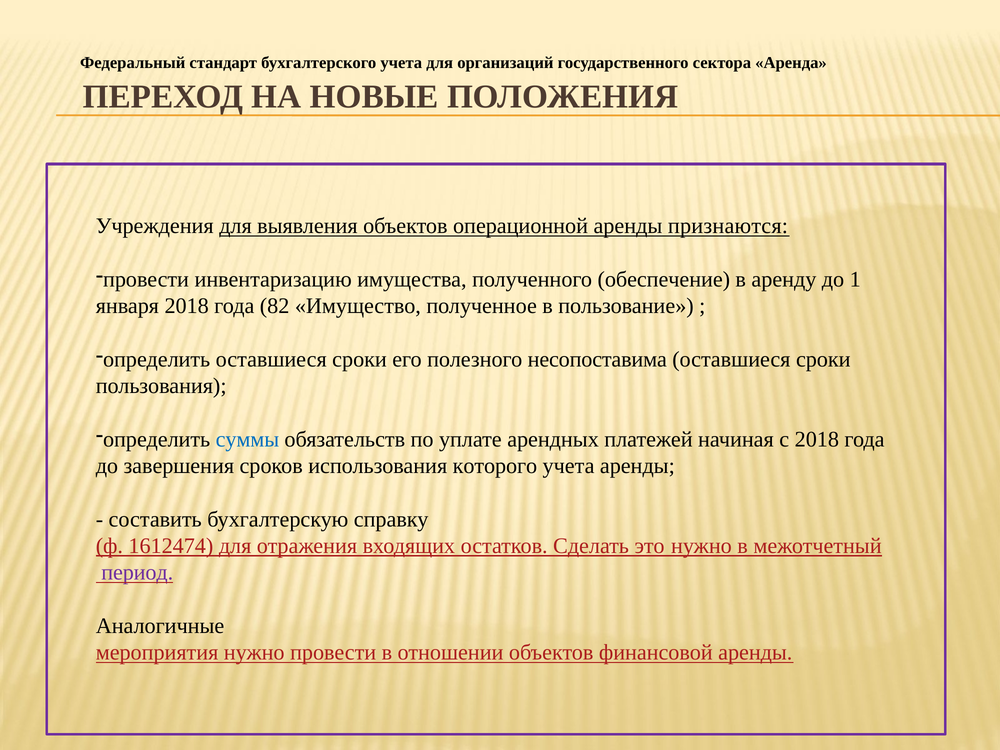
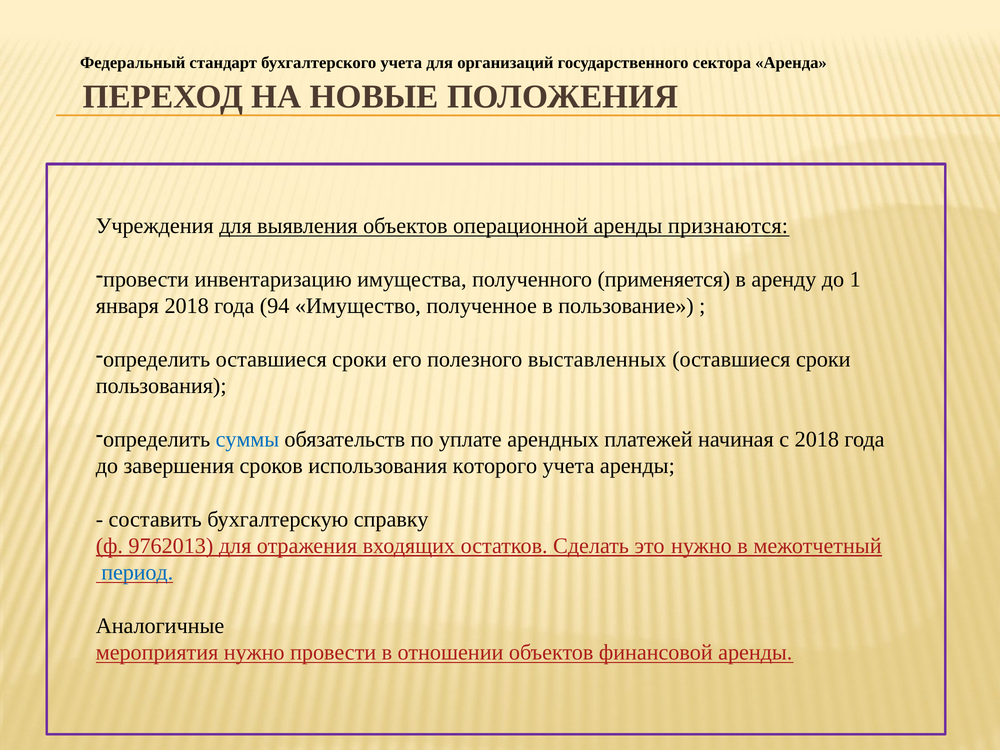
обеспечение: обеспечение -> применяется (664, 279)
82: 82 -> 94 (275, 306)
несопоставима: несопоставима -> выставленных (597, 359)
1612474: 1612474 -> 9762013 (171, 546)
период colour: purple -> blue (137, 573)
